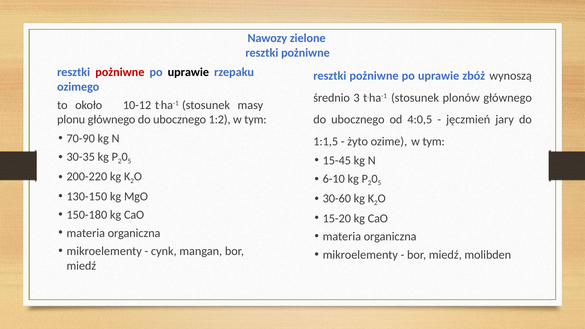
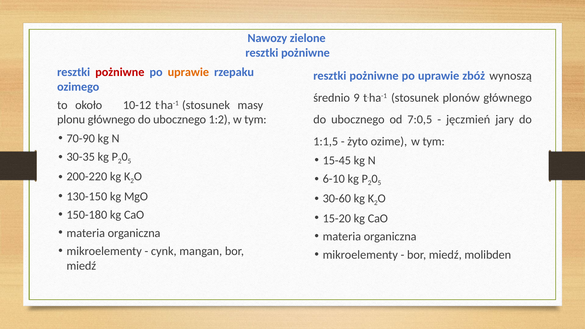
uprawie colour: black -> orange (188, 72)
3: 3 -> 9 (357, 98)
4:0,5: 4:0,5 -> 7:0,5 (420, 120)
